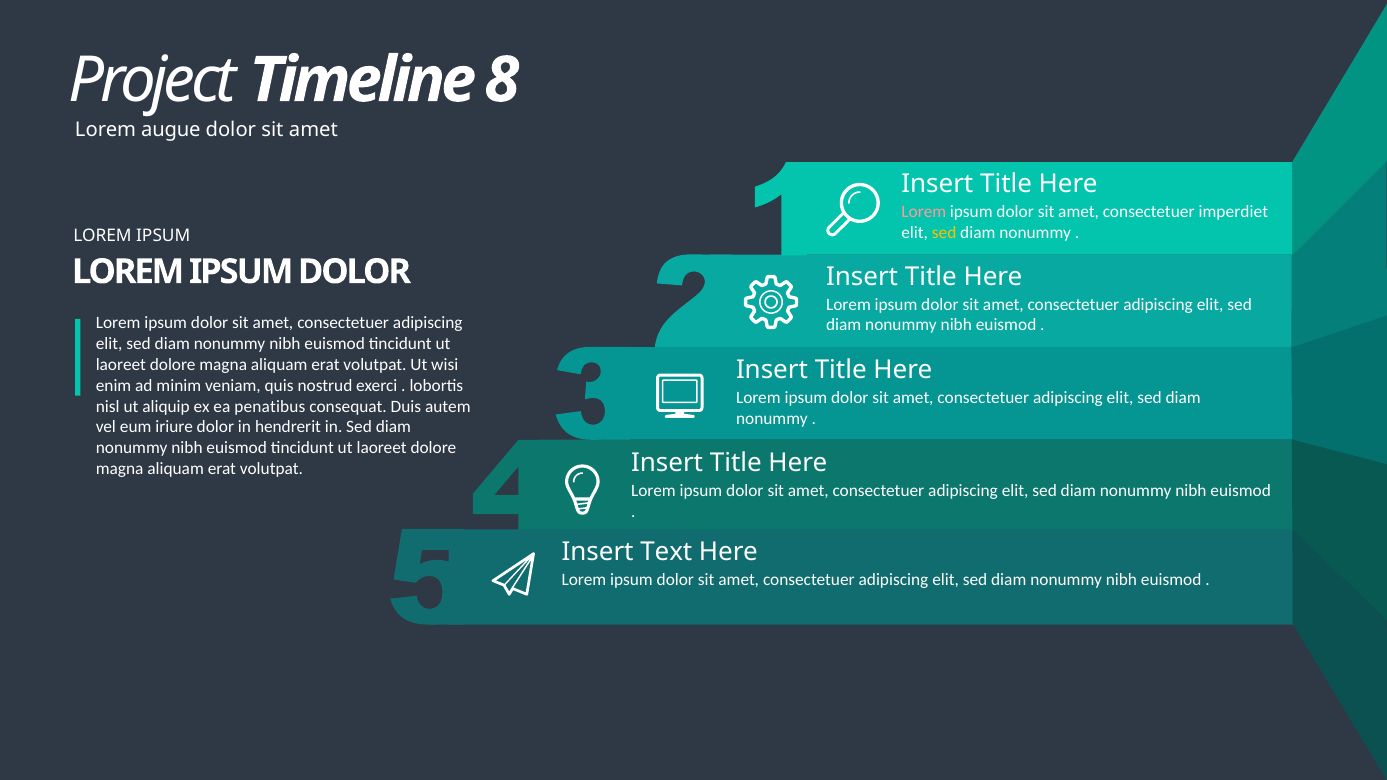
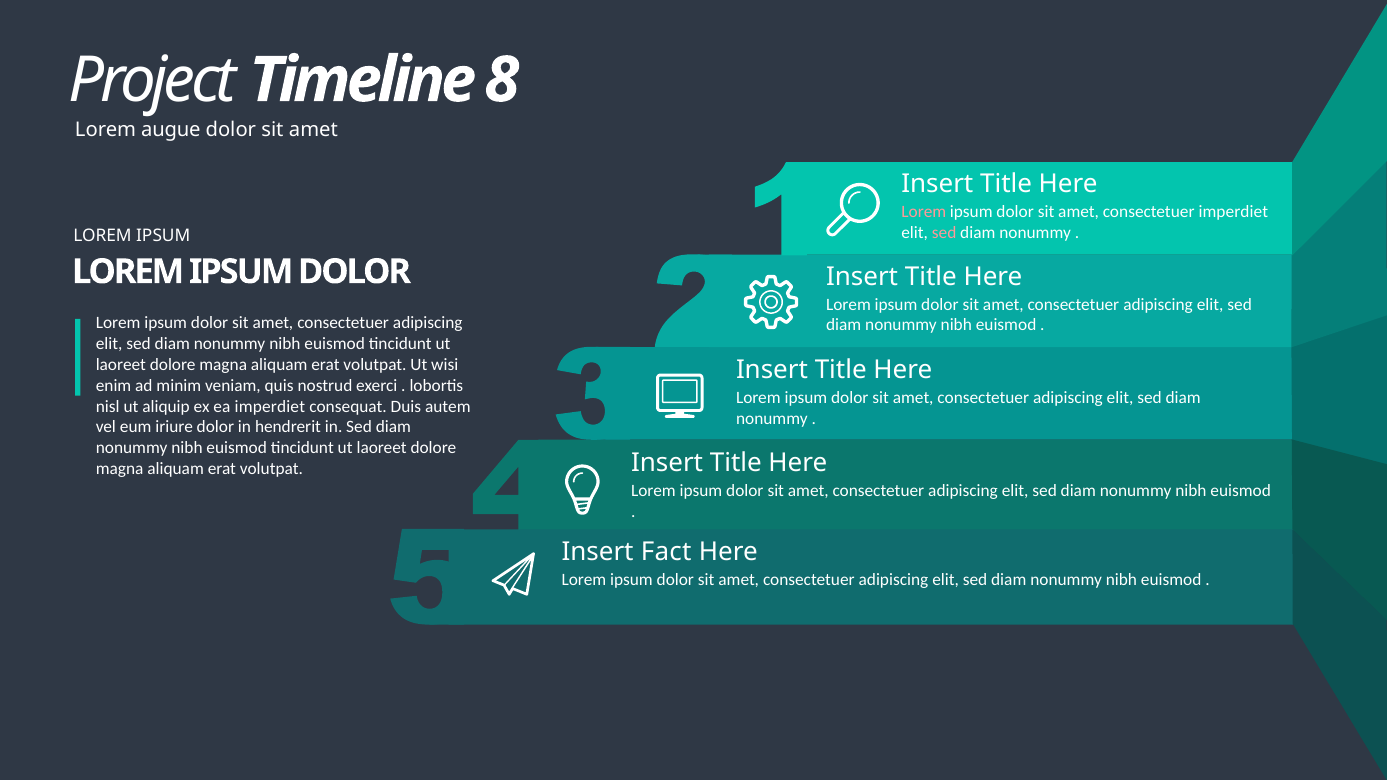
sed colour: yellow -> pink (944, 233)
ea penatibus: penatibus -> imperdiet (270, 407)
Text: Text -> Fact (666, 553)
